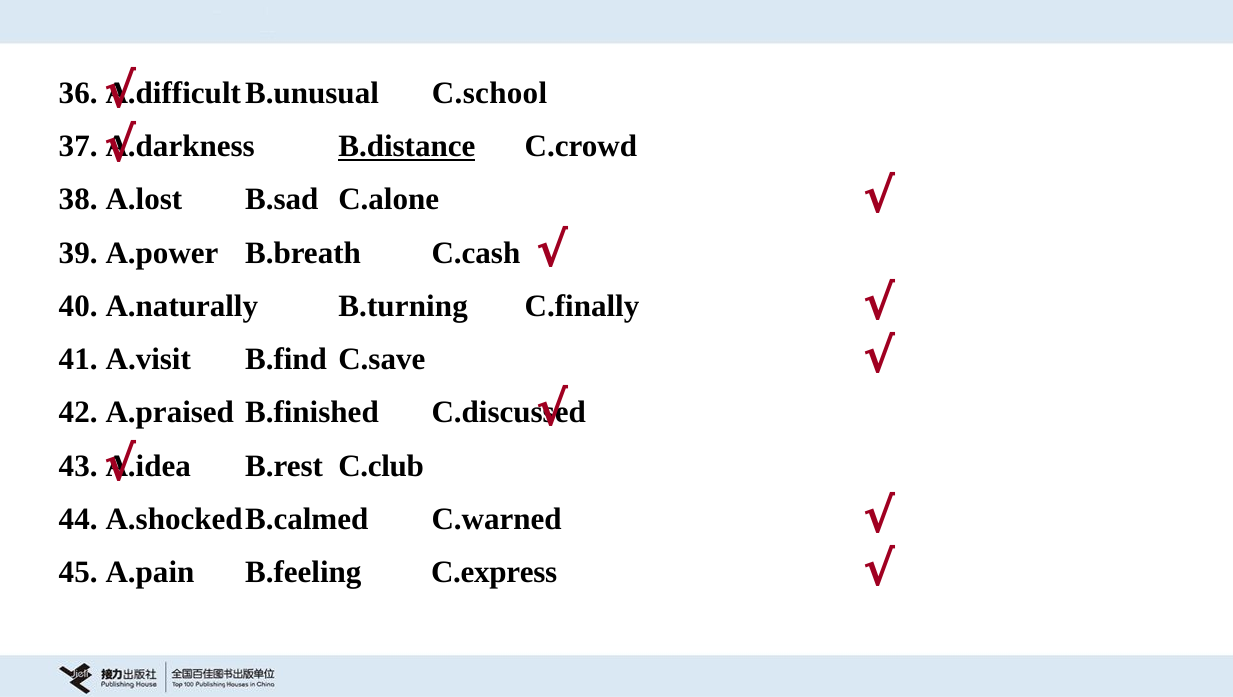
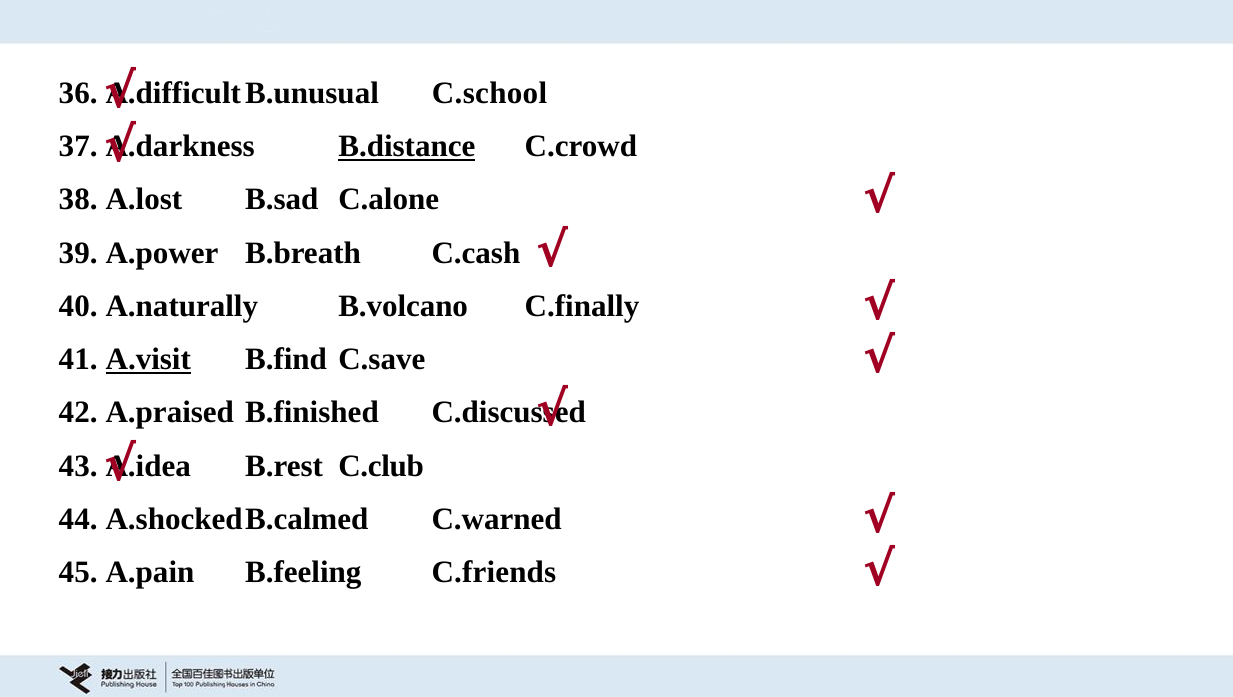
B.turning: B.turning -> B.volcano (403, 306)
A.visit underline: none -> present (148, 360)
C.express: C.express -> C.friends (494, 573)
